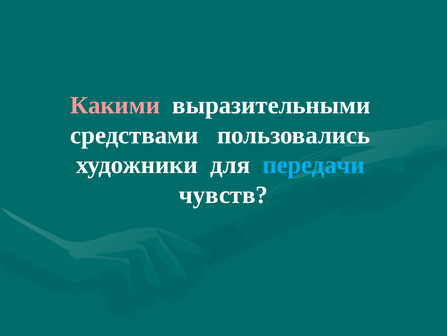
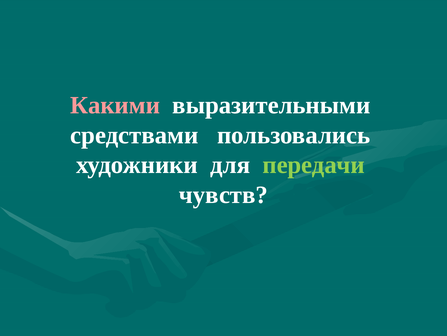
передачи colour: light blue -> light green (314, 165)
